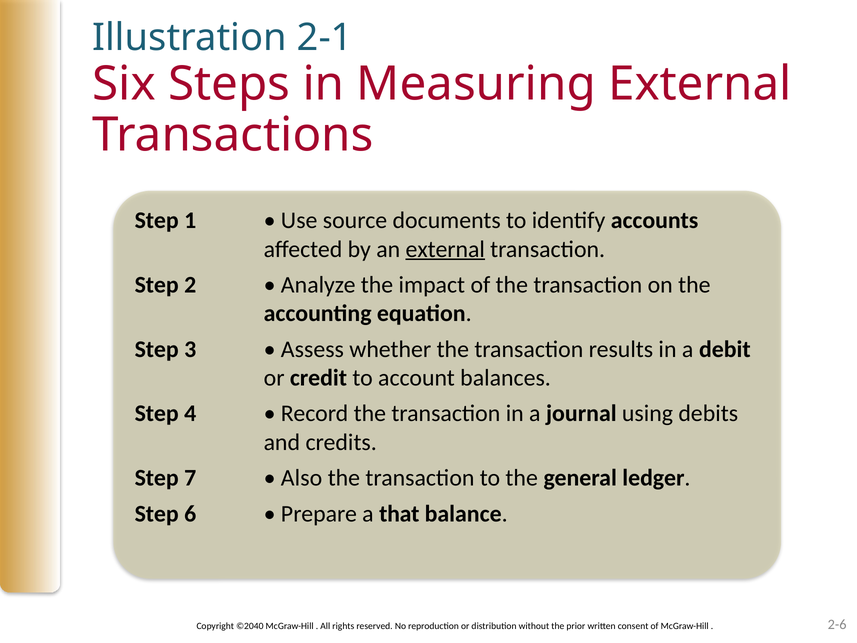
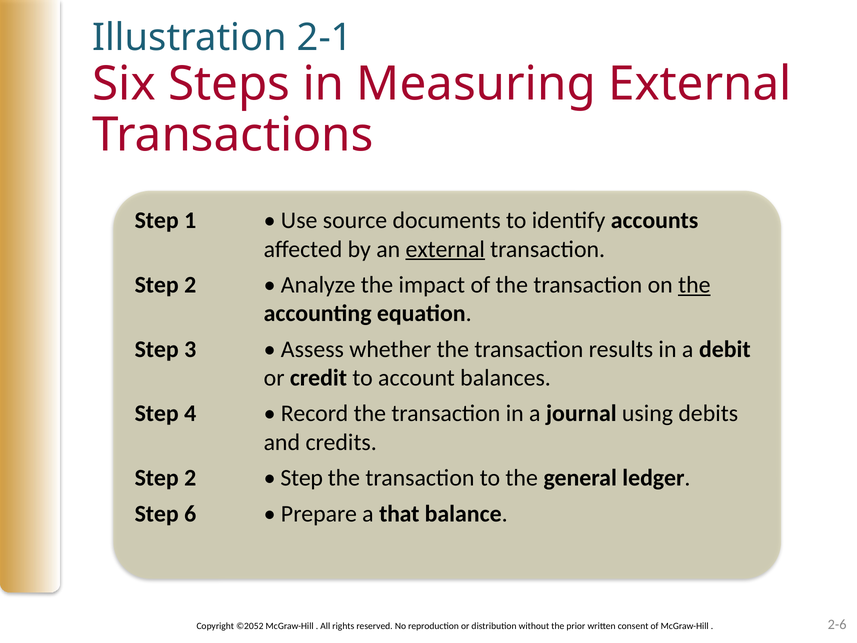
the underline: none -> present (694, 285)
7: 7 -> 2 (190, 478)
Also: Also -> Step (302, 478)
©2040: ©2040 -> ©2052 (250, 626)
